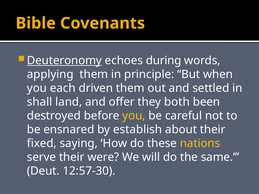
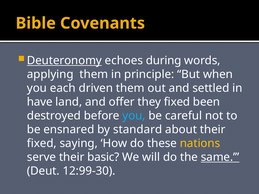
shall: shall -> have (40, 102)
they both: both -> fixed (177, 102)
you colour: yellow -> light blue (134, 116)
establish: establish -> standard (138, 130)
were: were -> basic (103, 157)
same underline: none -> present (220, 157)
12:57-30: 12:57-30 -> 12:99-30 (89, 171)
